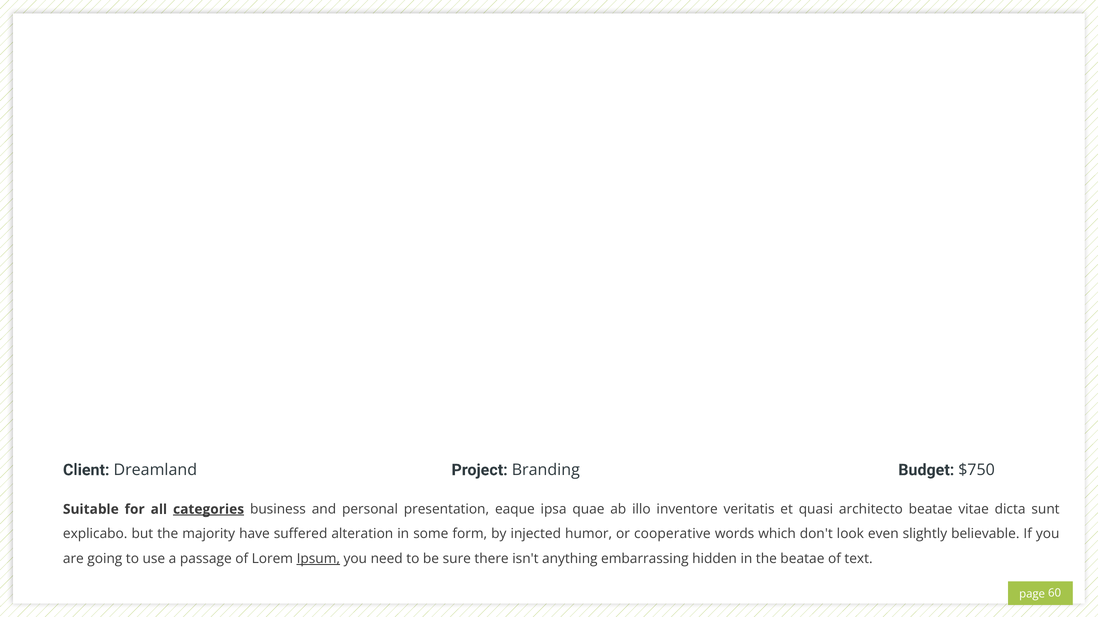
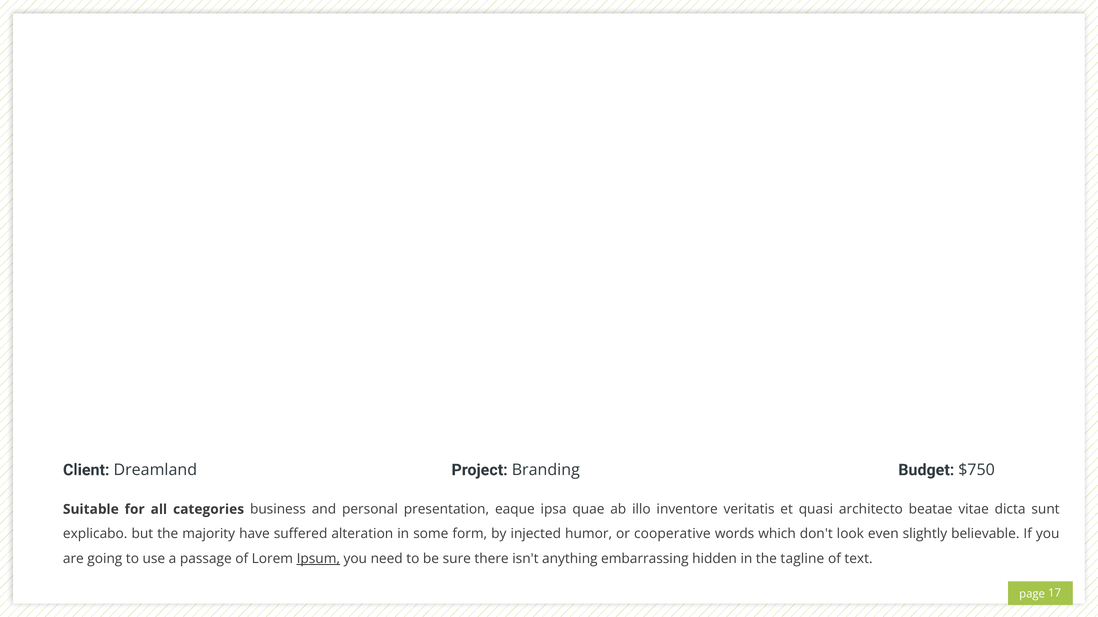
categories underline: present -> none (209, 510)
the beatae: beatae -> tagline (802, 559)
60: 60 -> 17 (1055, 594)
